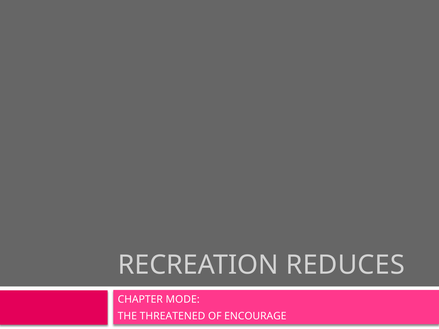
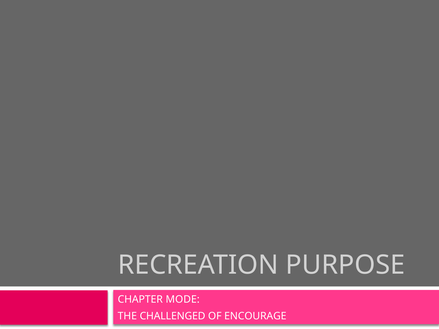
REDUCES: REDUCES -> PURPOSE (345, 265)
THREATENED: THREATENED -> CHALLENGED (173, 316)
